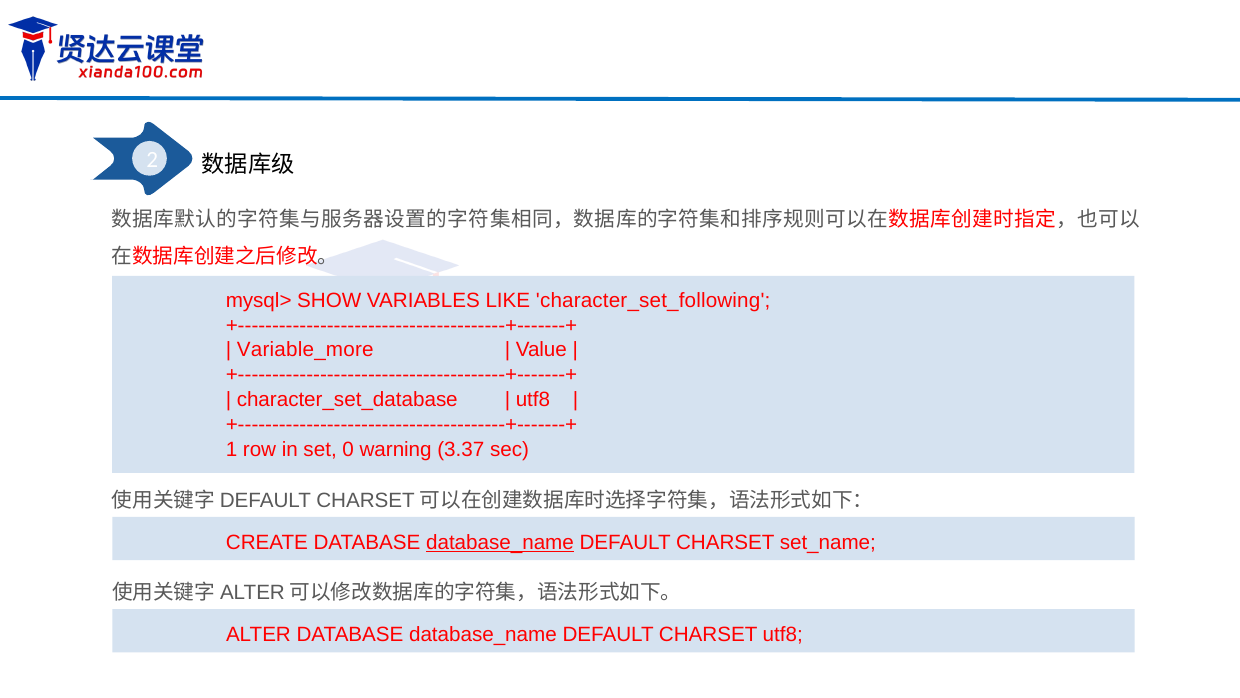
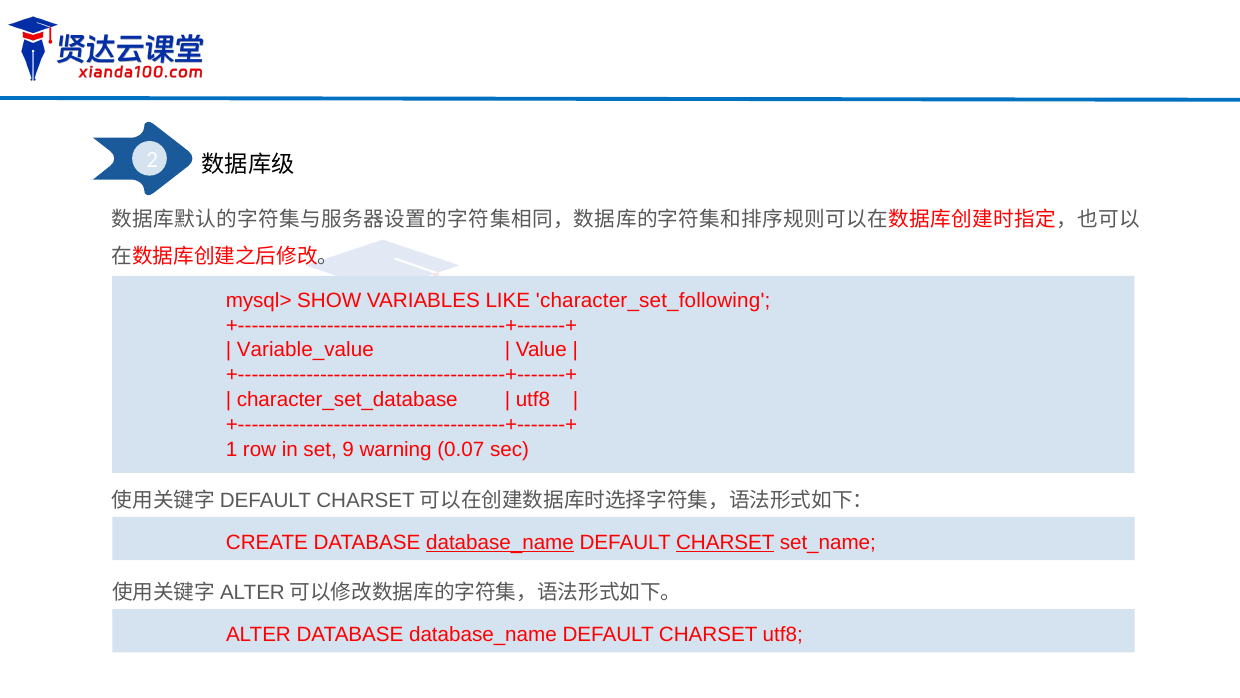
Variable_more: Variable_more -> Variable_value (305, 350)
0: 0 -> 9 (348, 449)
3.37: 3.37 -> 0.07 (461, 449)
CHARSET underline: none -> present (725, 542)
